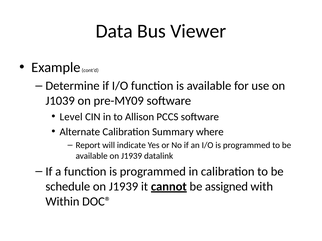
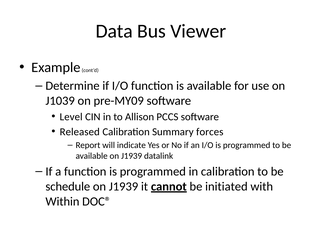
Alternate: Alternate -> Released (80, 132)
where: where -> forces (210, 132)
assigned: assigned -> initiated (226, 187)
